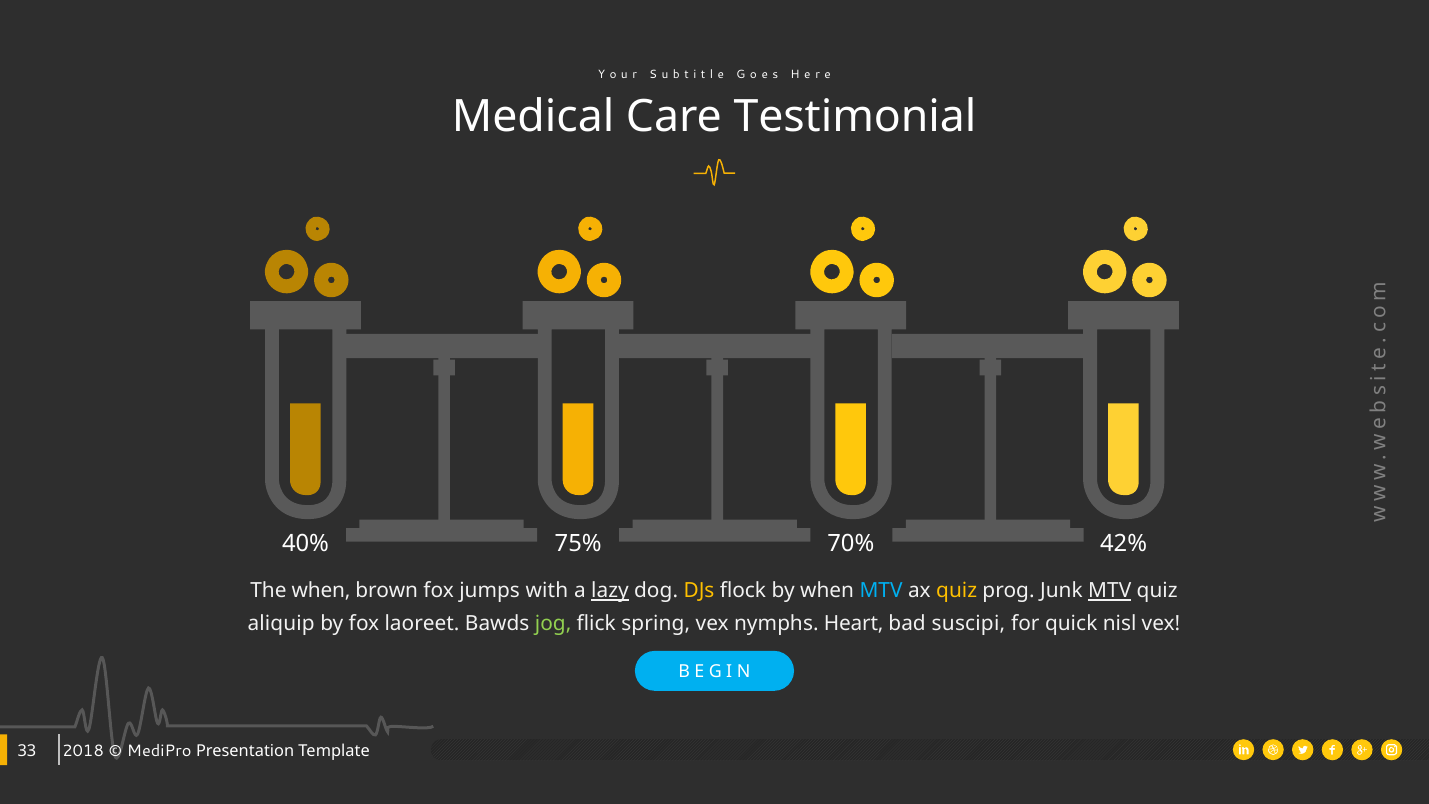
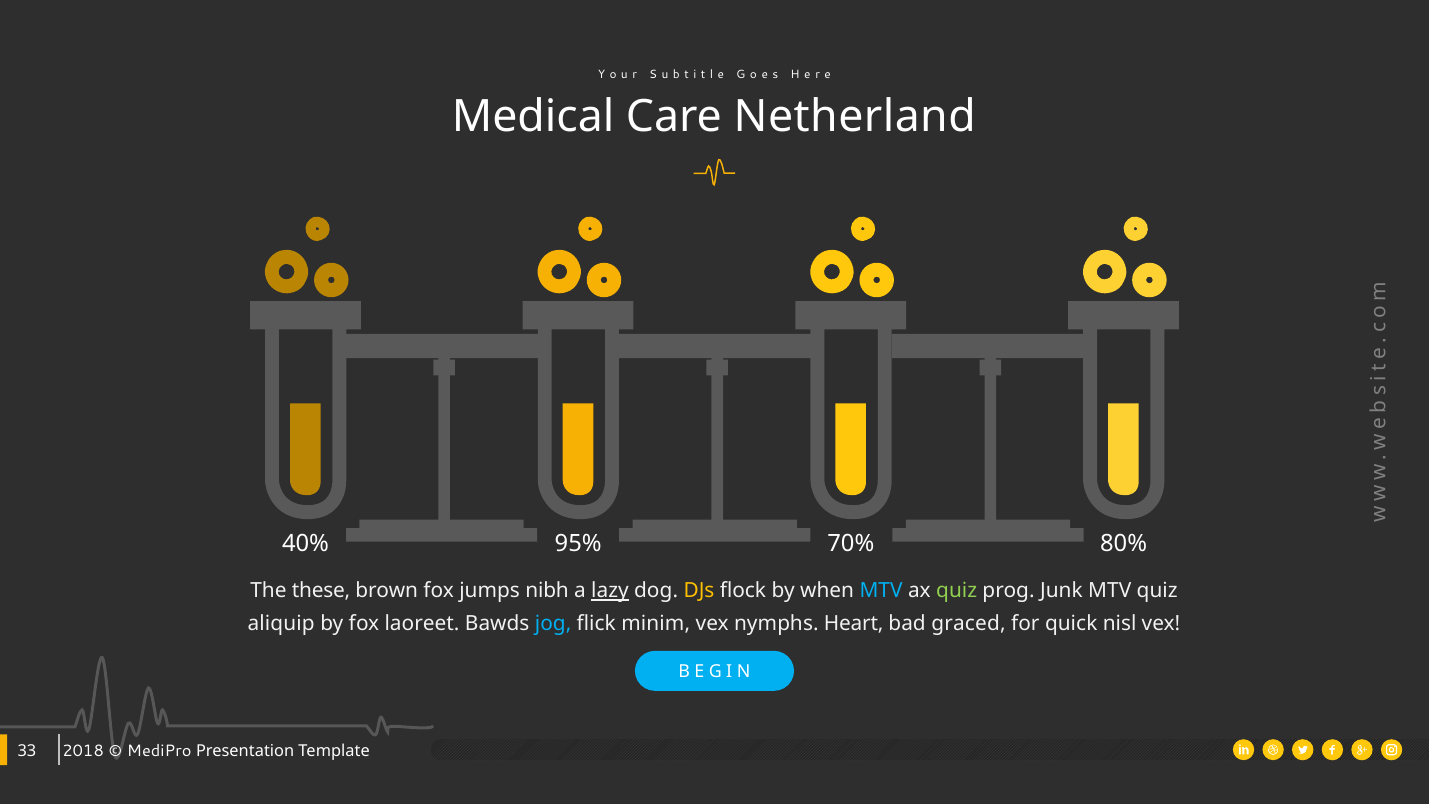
Testimonial: Testimonial -> Netherland (855, 116)
75%: 75% -> 95% (578, 543)
42%: 42% -> 80% (1124, 543)
The when: when -> these (321, 591)
with: with -> nibh (547, 591)
quiz colour: yellow -> light green (957, 591)
MTV underline: present -> none (1110, 591)
jog colour: light green -> light blue (553, 623)
spring: spring -> minim (656, 623)
suscipi: suscipi -> graced (968, 623)
